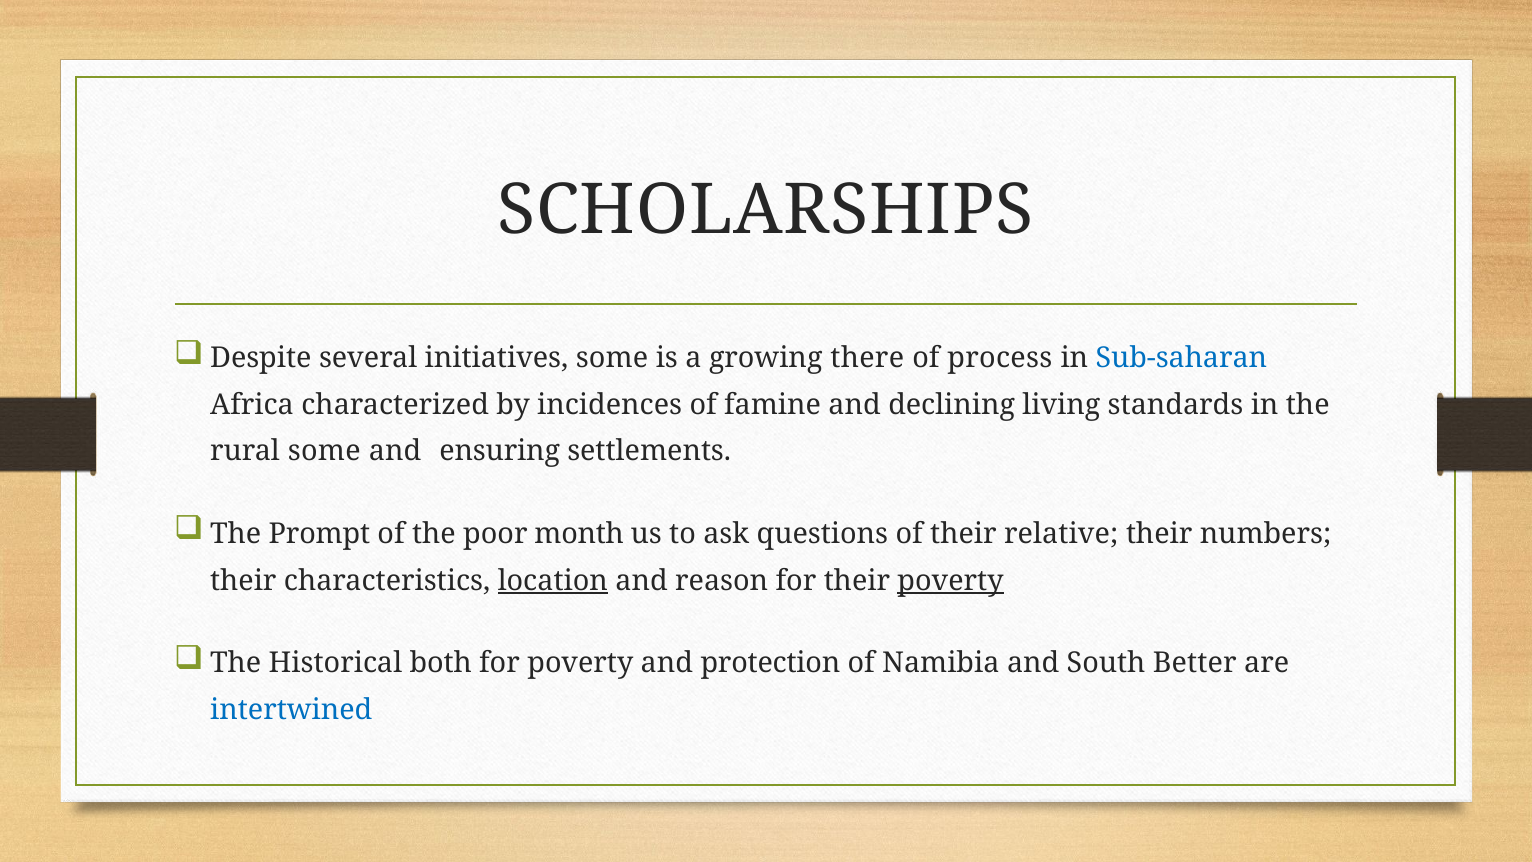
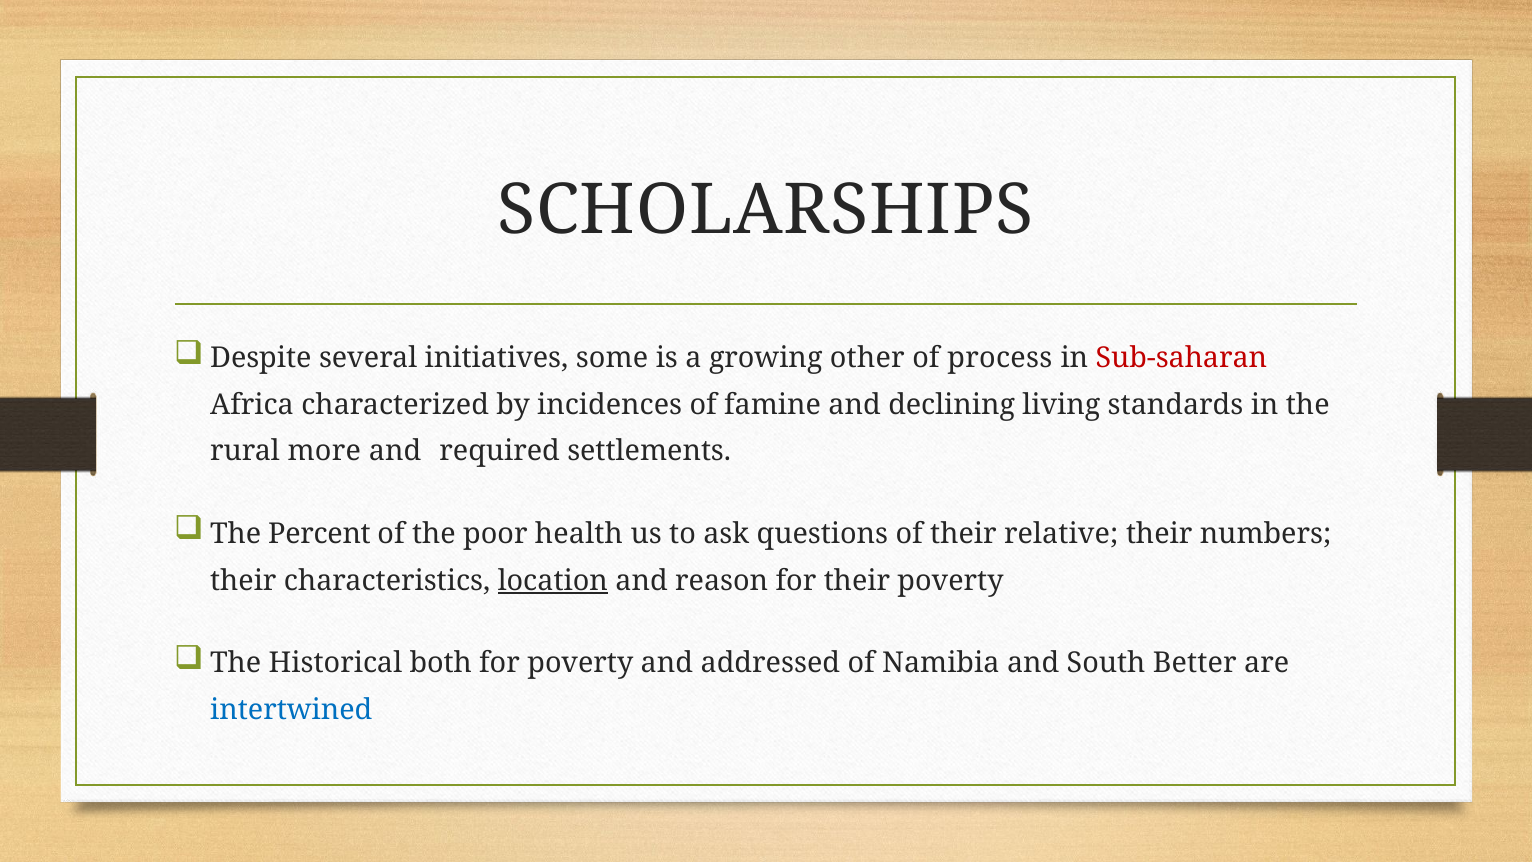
there: there -> other (867, 358)
Sub-saharan colour: blue -> red (1181, 358)
rural some: some -> more (324, 451)
ensuring: ensuring -> required (500, 451)
Prompt: Prompt -> Percent (320, 534)
month: month -> health (579, 534)
poverty underline: present -> none (951, 580)
protection: protection -> addressed (770, 663)
